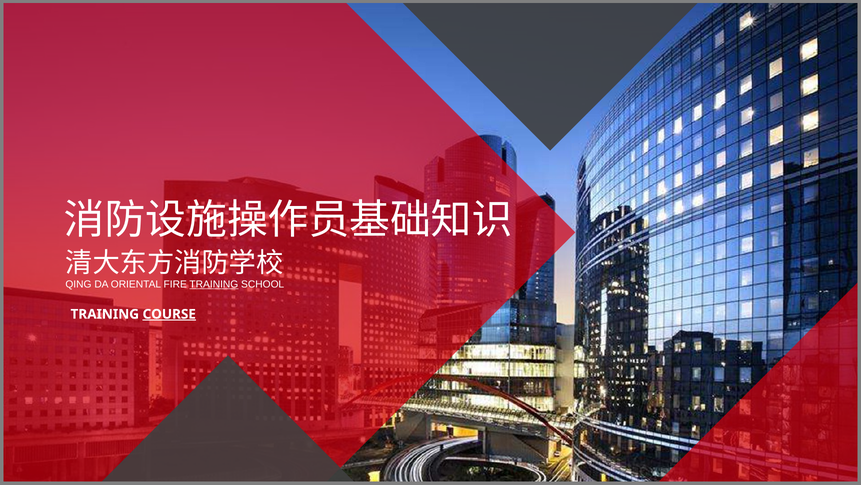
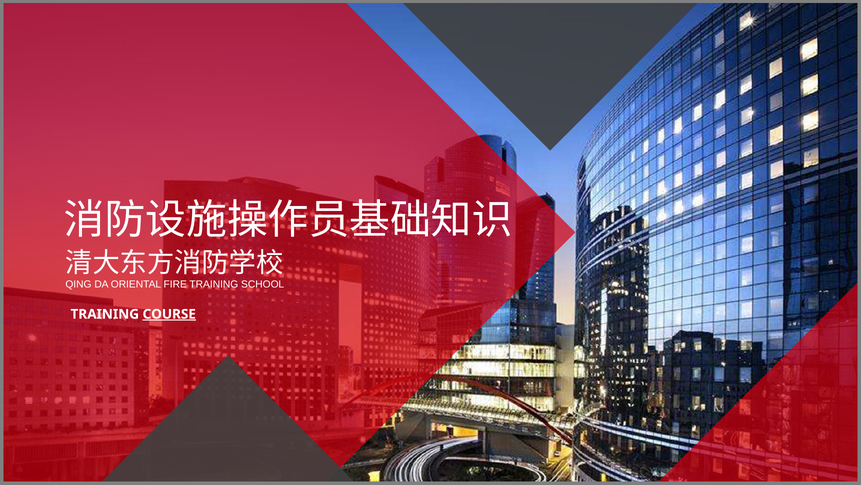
TRAINING underline: present -> none (214, 284)
